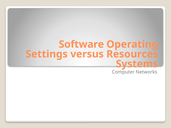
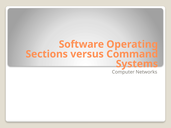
Settings: Settings -> Sections (47, 54)
Resources: Resources -> Command (132, 54)
